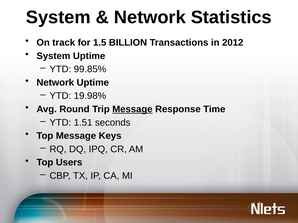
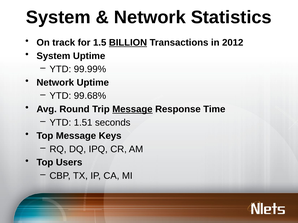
BILLION underline: none -> present (128, 43)
99.85%: 99.85% -> 99.99% (90, 69)
19.98%: 19.98% -> 99.68% (90, 96)
